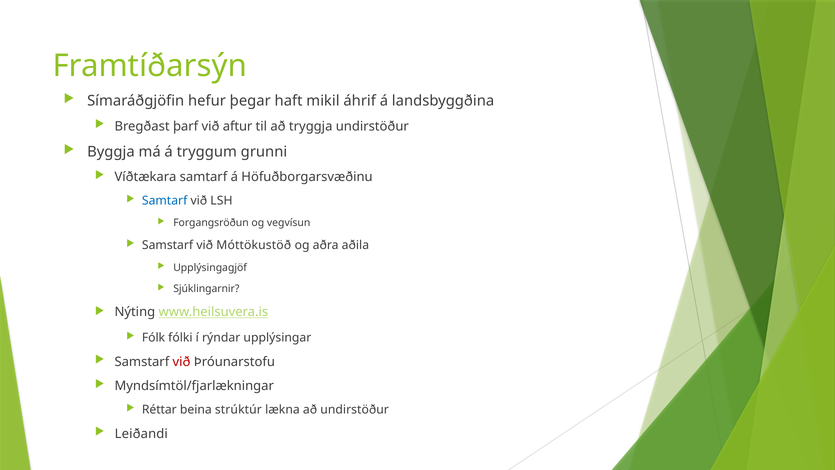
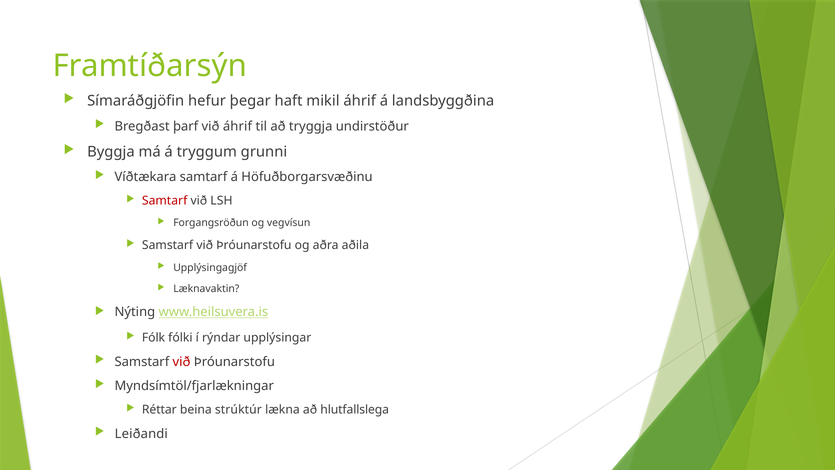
við aftur: aftur -> áhrif (237, 126)
Samtarf colour: blue -> red (165, 201)
Móttökustöð: Móttökustöð -> Þróunarstofu (254, 245)
Sjúklingarnir: Sjúklingarnir -> Læknavaktin (206, 289)
að undirstöður: undirstöður -> hlutfallslega (355, 410)
